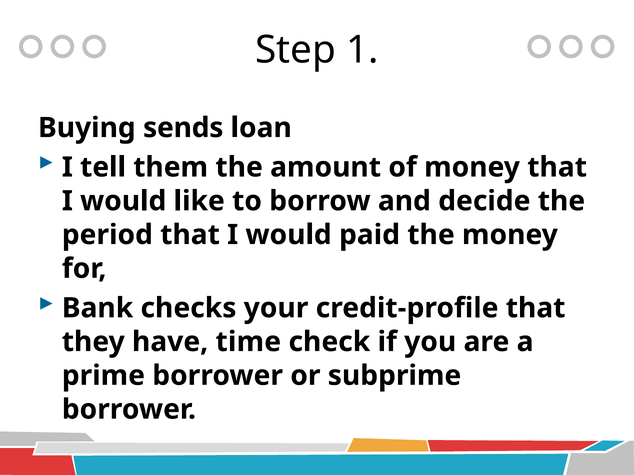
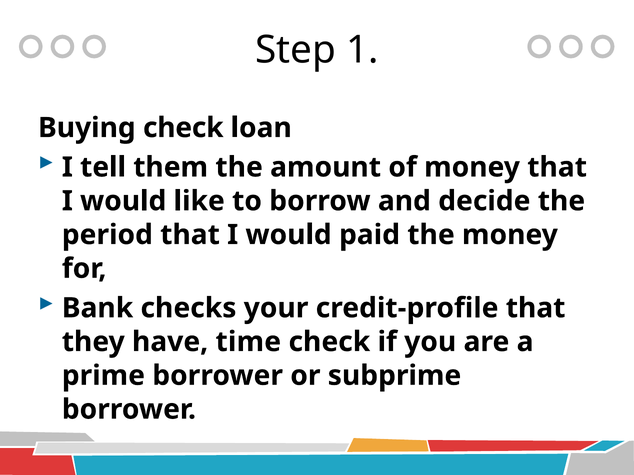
Buying sends: sends -> check (183, 128)
